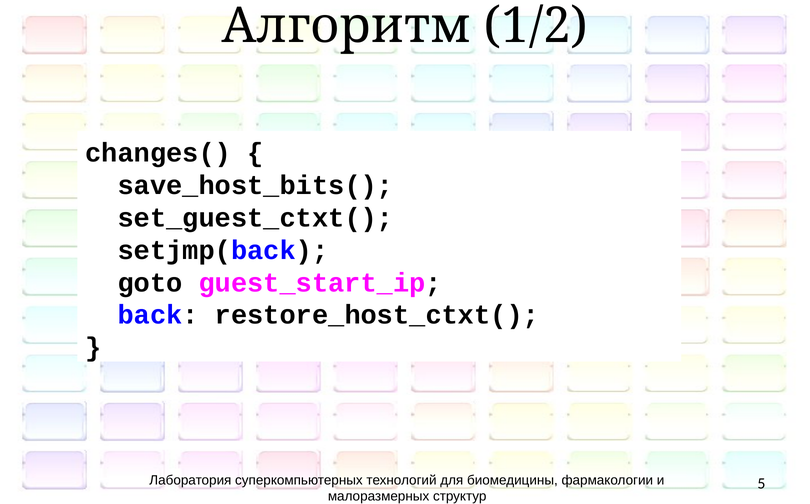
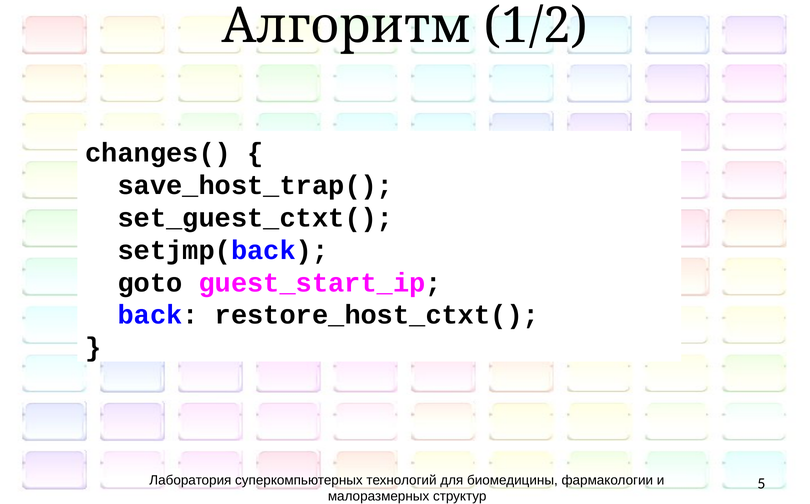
save_host_bits(: save_host_bits( -> save_host_trap( (255, 185)
